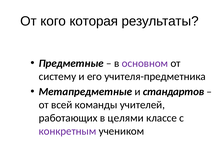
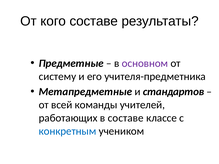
кого которая: которая -> составе (94, 21)
в целями: целями -> составе (126, 118)
конкретным colour: purple -> blue (68, 131)
